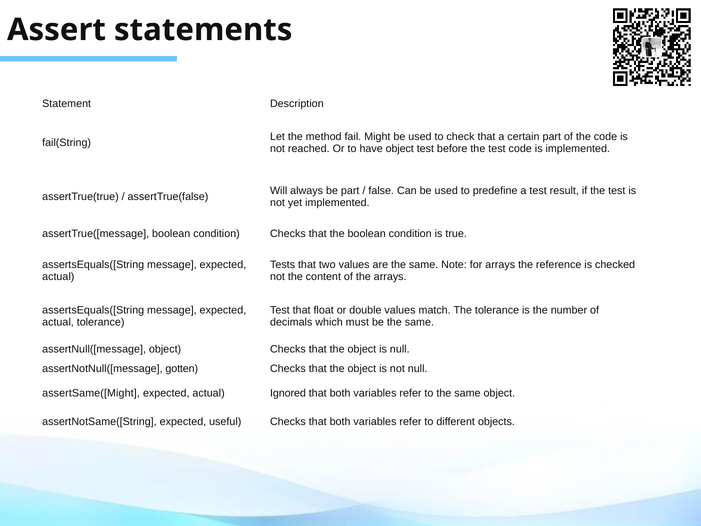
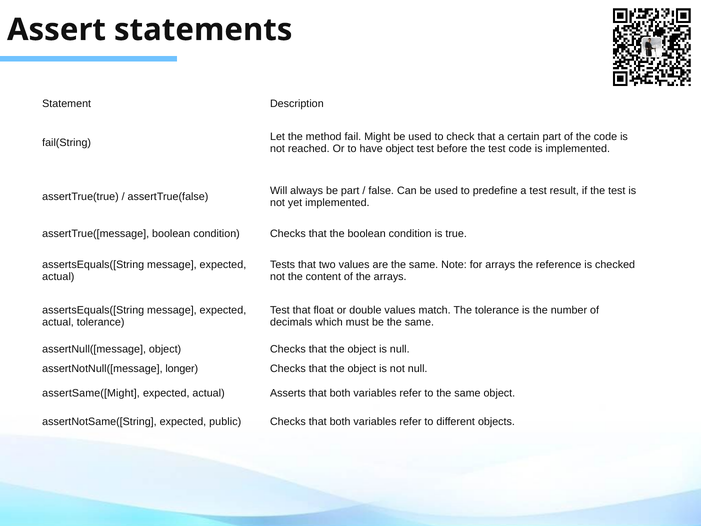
gotten: gotten -> longer (182, 369)
Ignored: Ignored -> Asserts (288, 393)
useful: useful -> public (225, 421)
